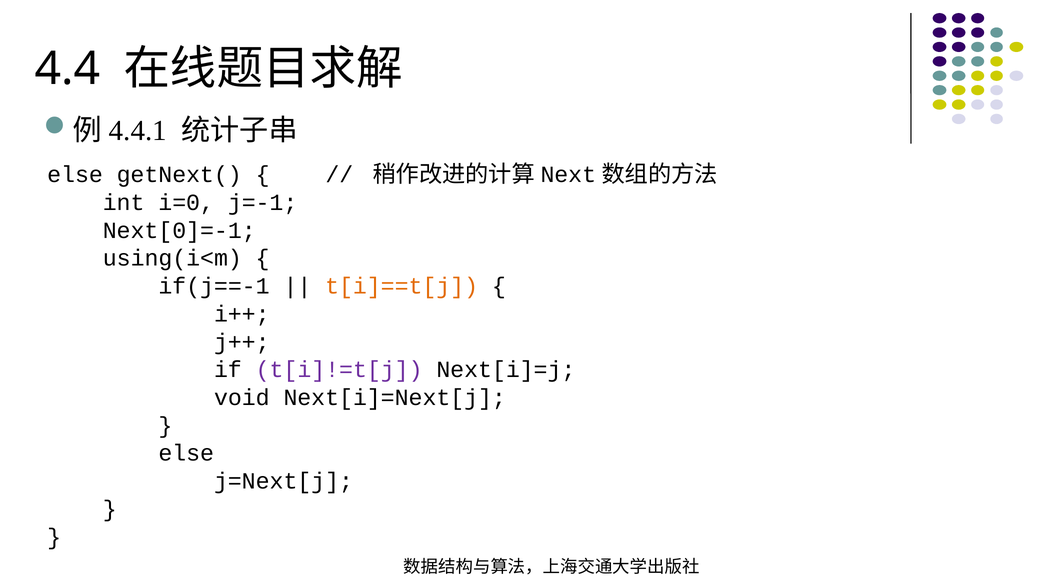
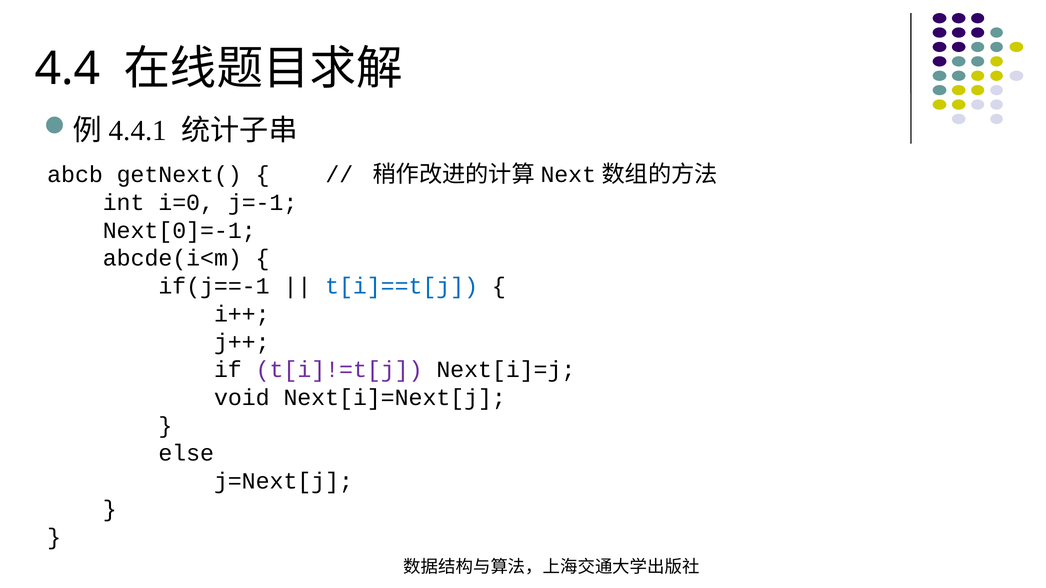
else: else -> abcb (75, 175)
using(i<m: using(i<m -> abcde(i<m (172, 258)
t[i]==t[j colour: orange -> blue (402, 286)
